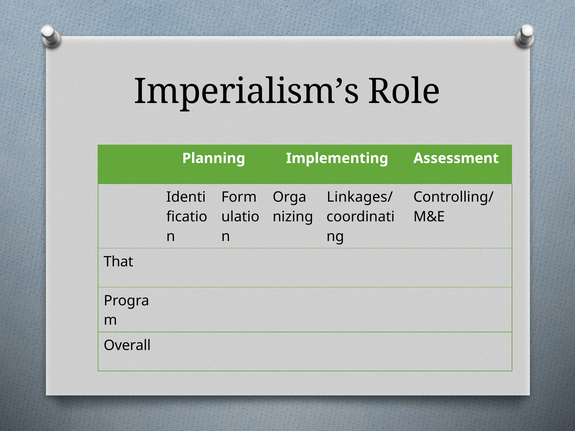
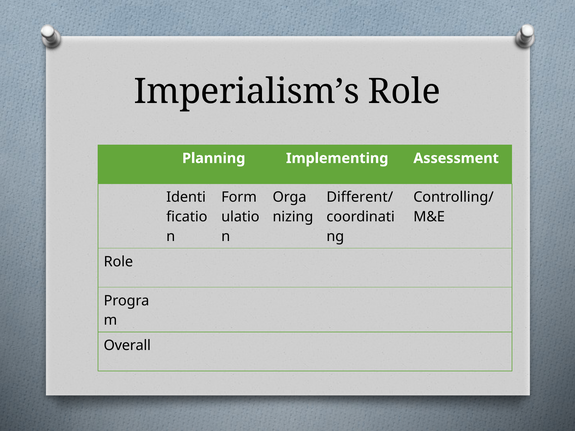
Linkages/: Linkages/ -> Different/ (360, 197)
That: That -> Role (118, 262)
